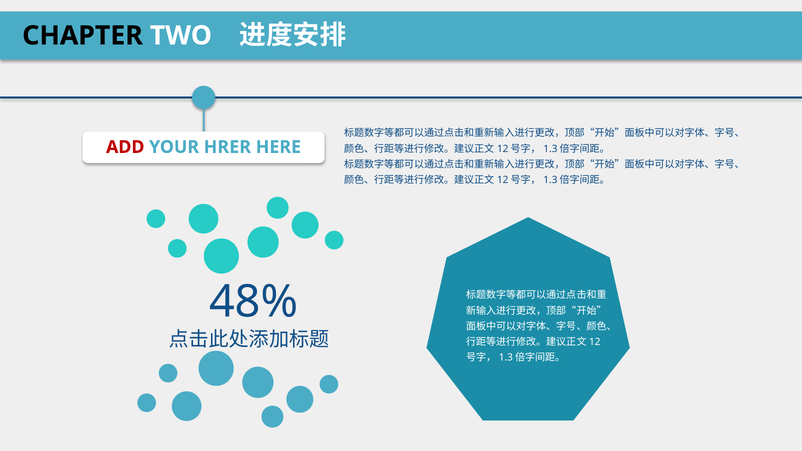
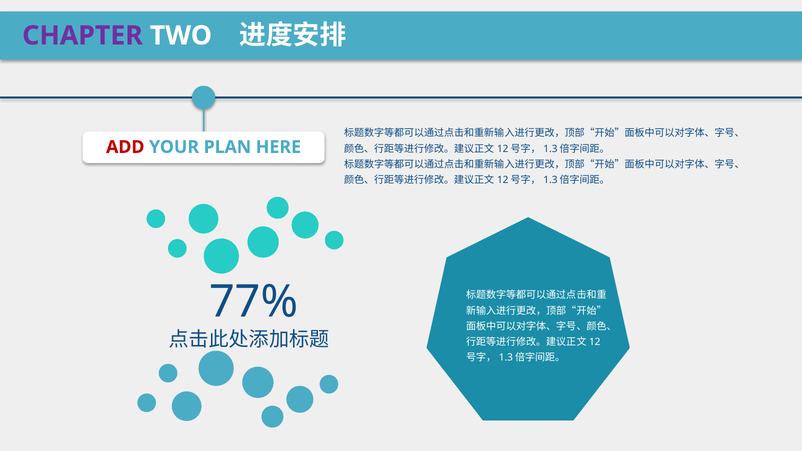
CHAPTER colour: black -> purple (83, 36)
HRER: HRER -> PLAN (227, 147)
48%: 48% -> 77% (254, 302)
